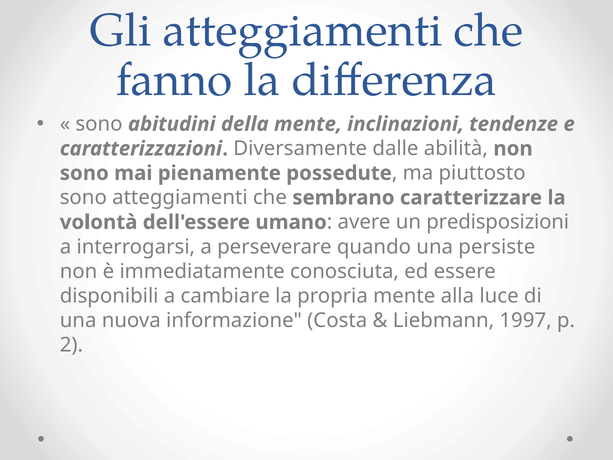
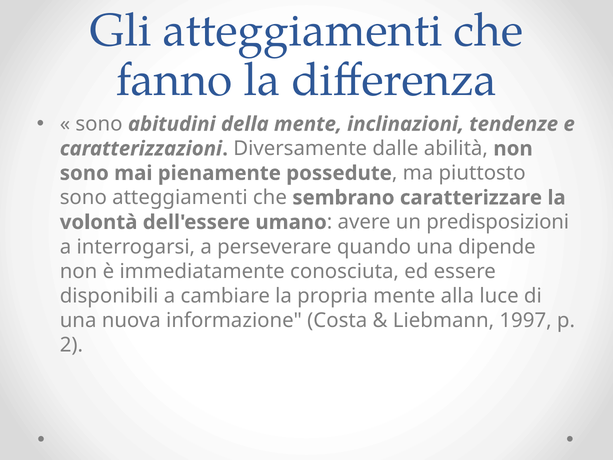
persiste: persiste -> dipende (497, 247)
